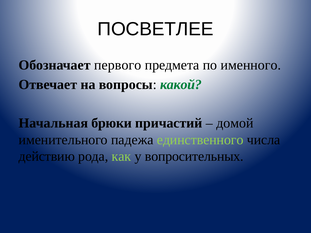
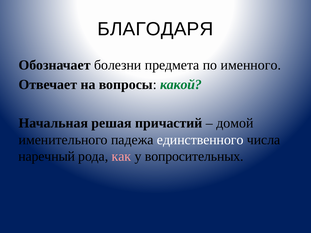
ПОСВЕТЛЕЕ: ПОСВЕТЛЕЕ -> БЛАГОДАРЯ (155, 29)
первого: первого -> болезни (118, 65)
брюки: брюки -> решая (112, 123)
единственного colour: light green -> white (200, 140)
действию: действию -> наречный (47, 156)
как colour: light green -> pink (121, 156)
